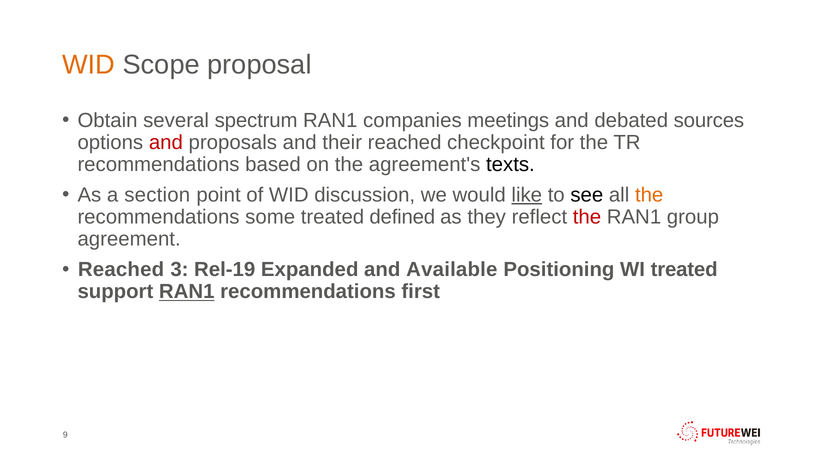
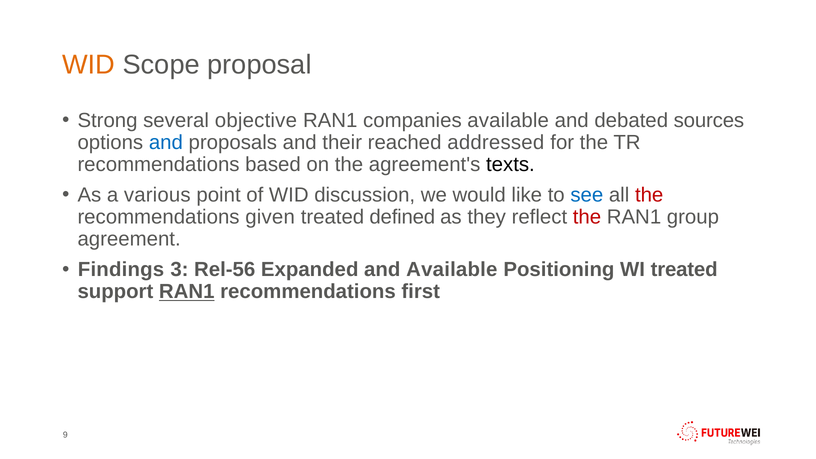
Obtain: Obtain -> Strong (108, 120)
spectrum: spectrum -> objective (256, 120)
companies meetings: meetings -> available (508, 120)
and colour: red -> blue (166, 142)
checkpoint: checkpoint -> addressed (496, 142)
section: section -> various (157, 195)
like underline: present -> none (527, 195)
see colour: black -> blue (587, 195)
the colour: orange -> red (649, 195)
some: some -> given (270, 217)
Reached: Reached -> Findings (121, 270)
Rel-19: Rel-19 -> Rel-56 (225, 270)
